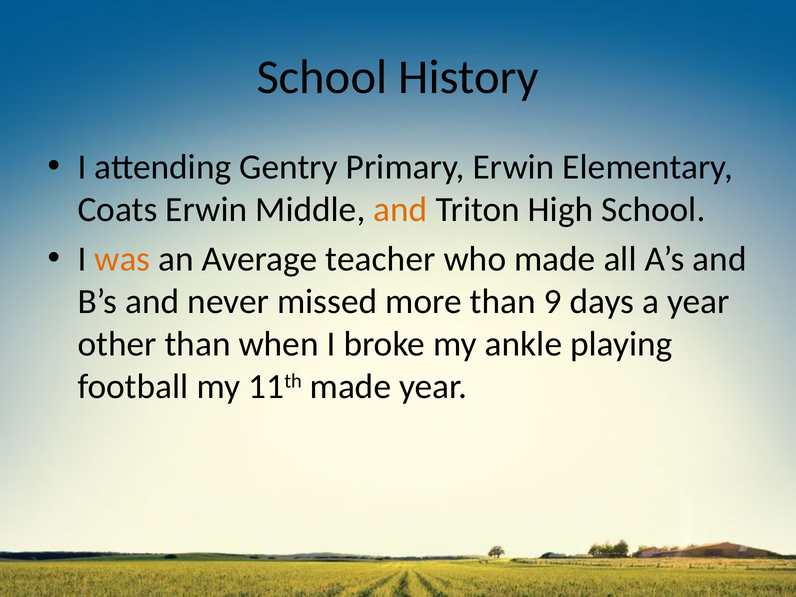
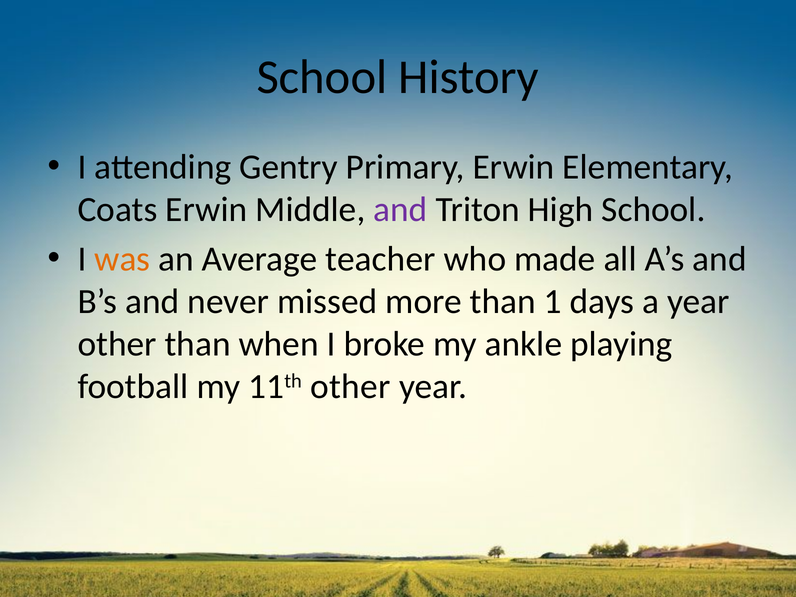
and colour: orange -> purple (400, 210)
9: 9 -> 1 (553, 302)
11th made: made -> other (350, 387)
